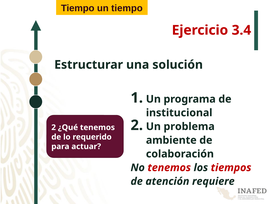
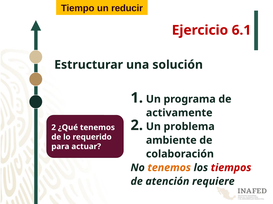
un tiempo: tiempo -> reducir (127, 8)
3.4: 3.4 -> 6.1 (241, 30)
institucional: institucional -> activamente (179, 113)
tenemos colour: red -> orange (169, 168)
